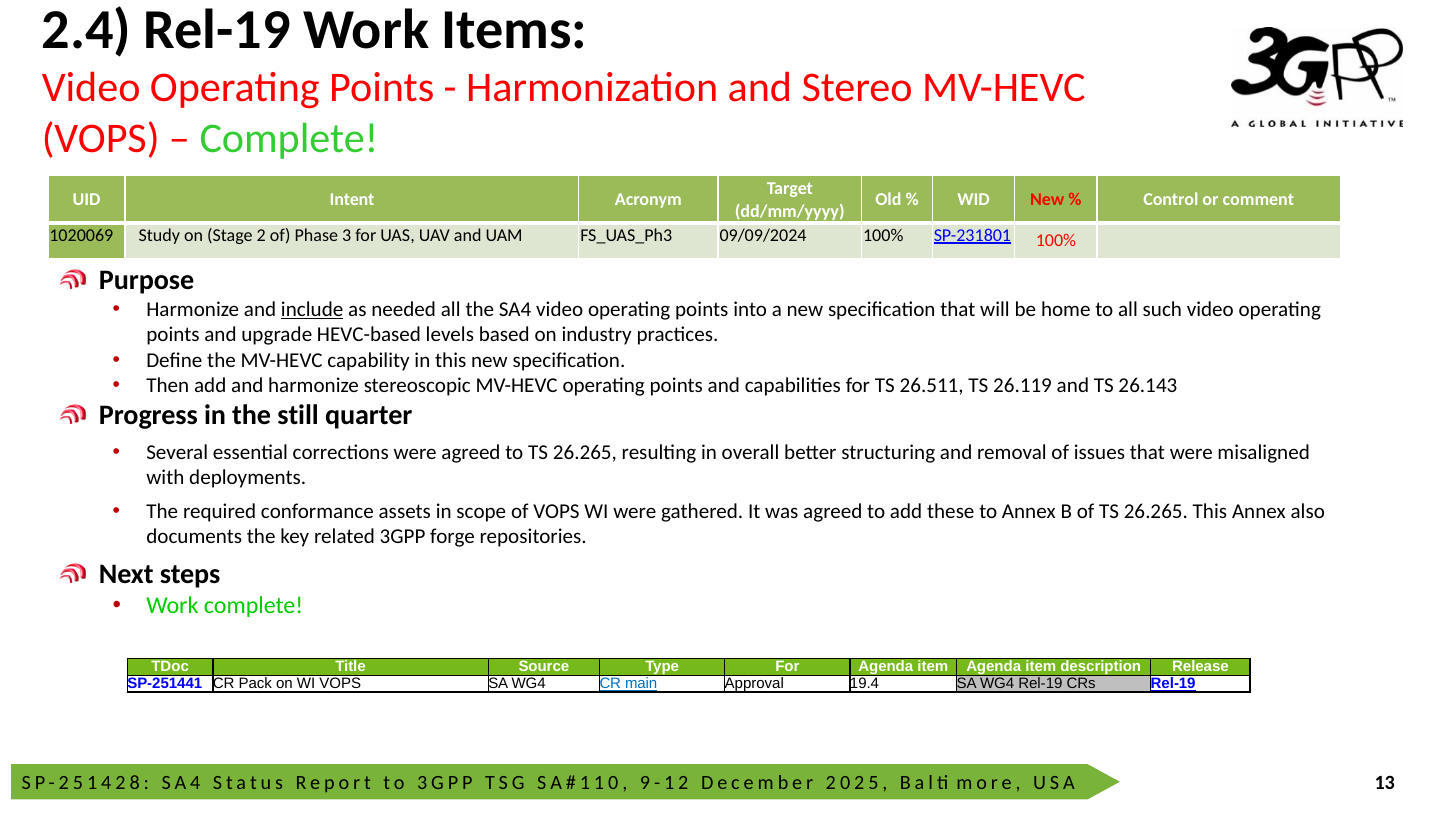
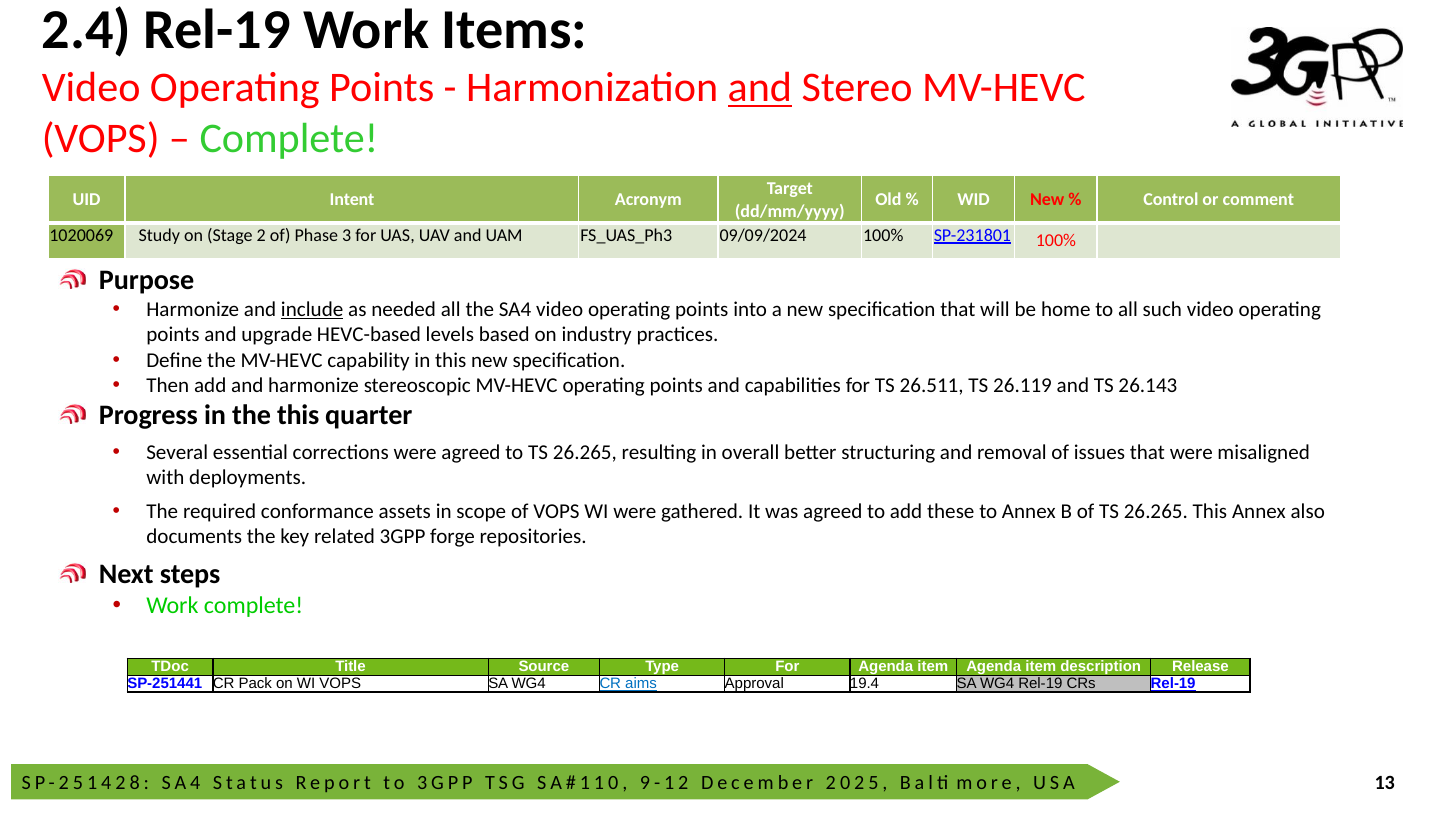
and underline: none -> present (760, 88)
the still: still -> this (298, 415)
main: main -> aims (641, 684)
